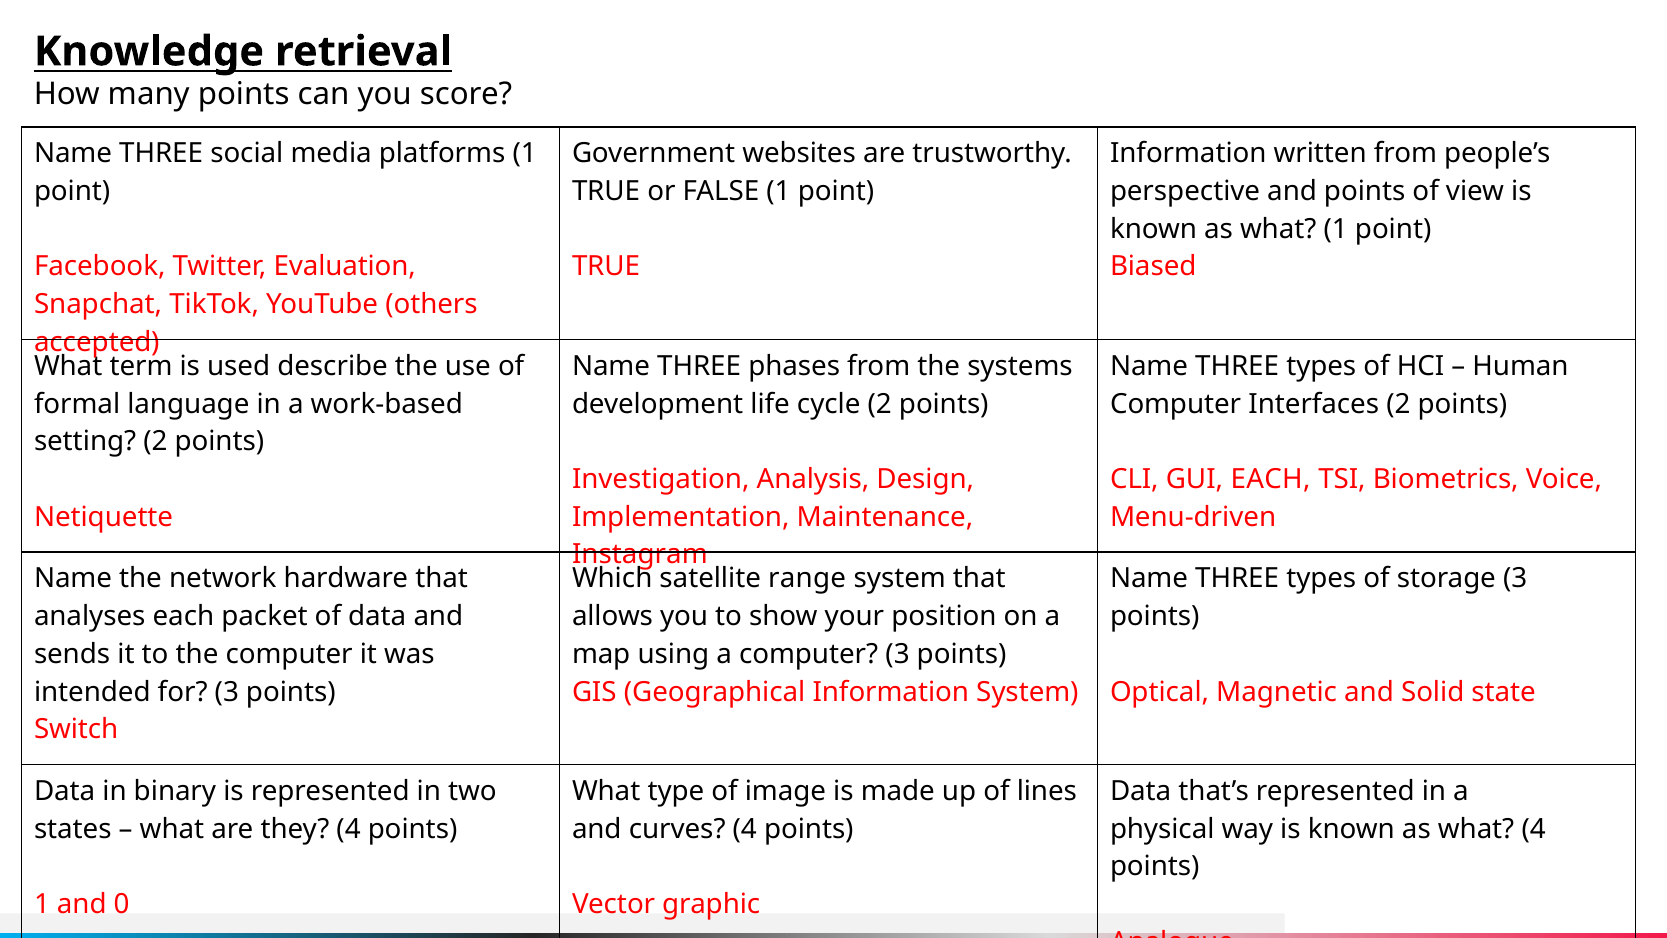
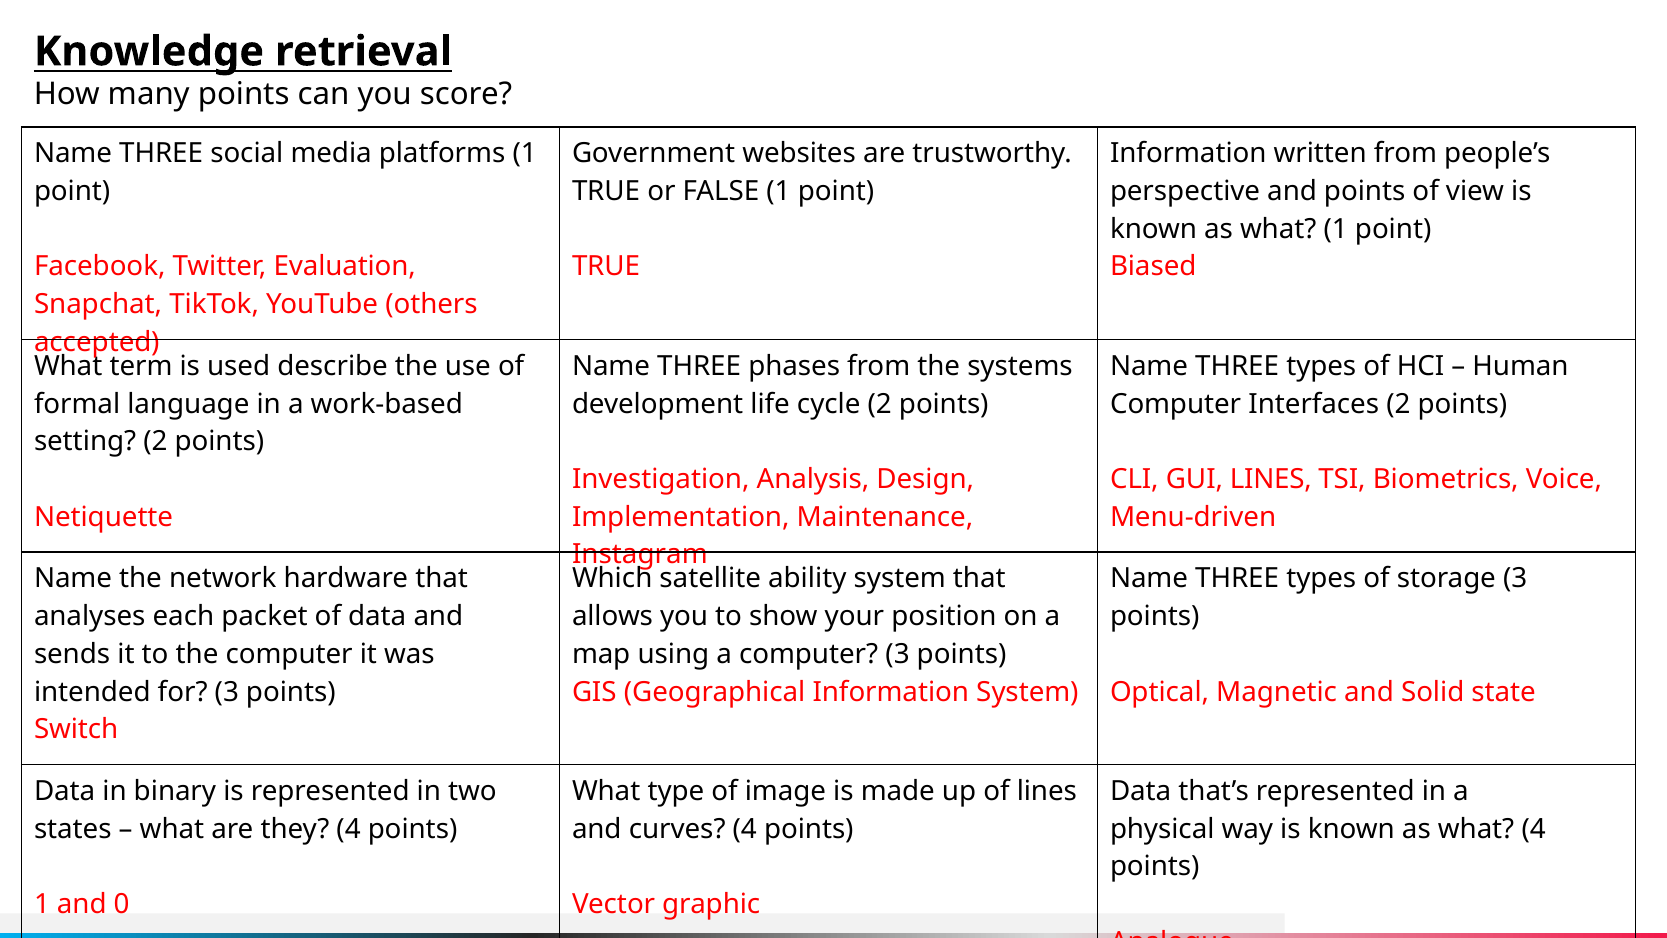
GUI EACH: EACH -> LINES (1271, 479)
range: range -> ability (807, 579)
